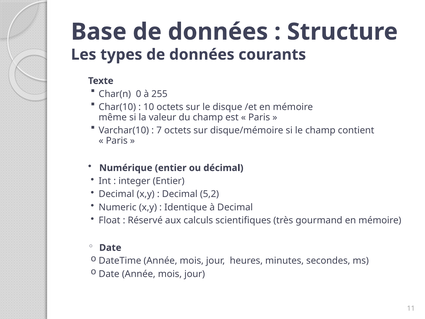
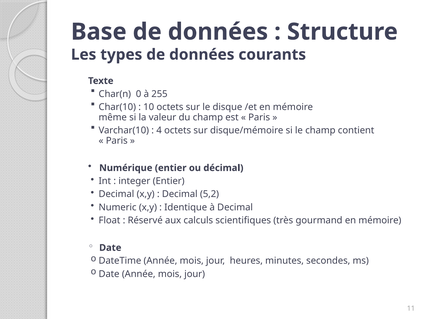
7: 7 -> 4 (159, 130)
